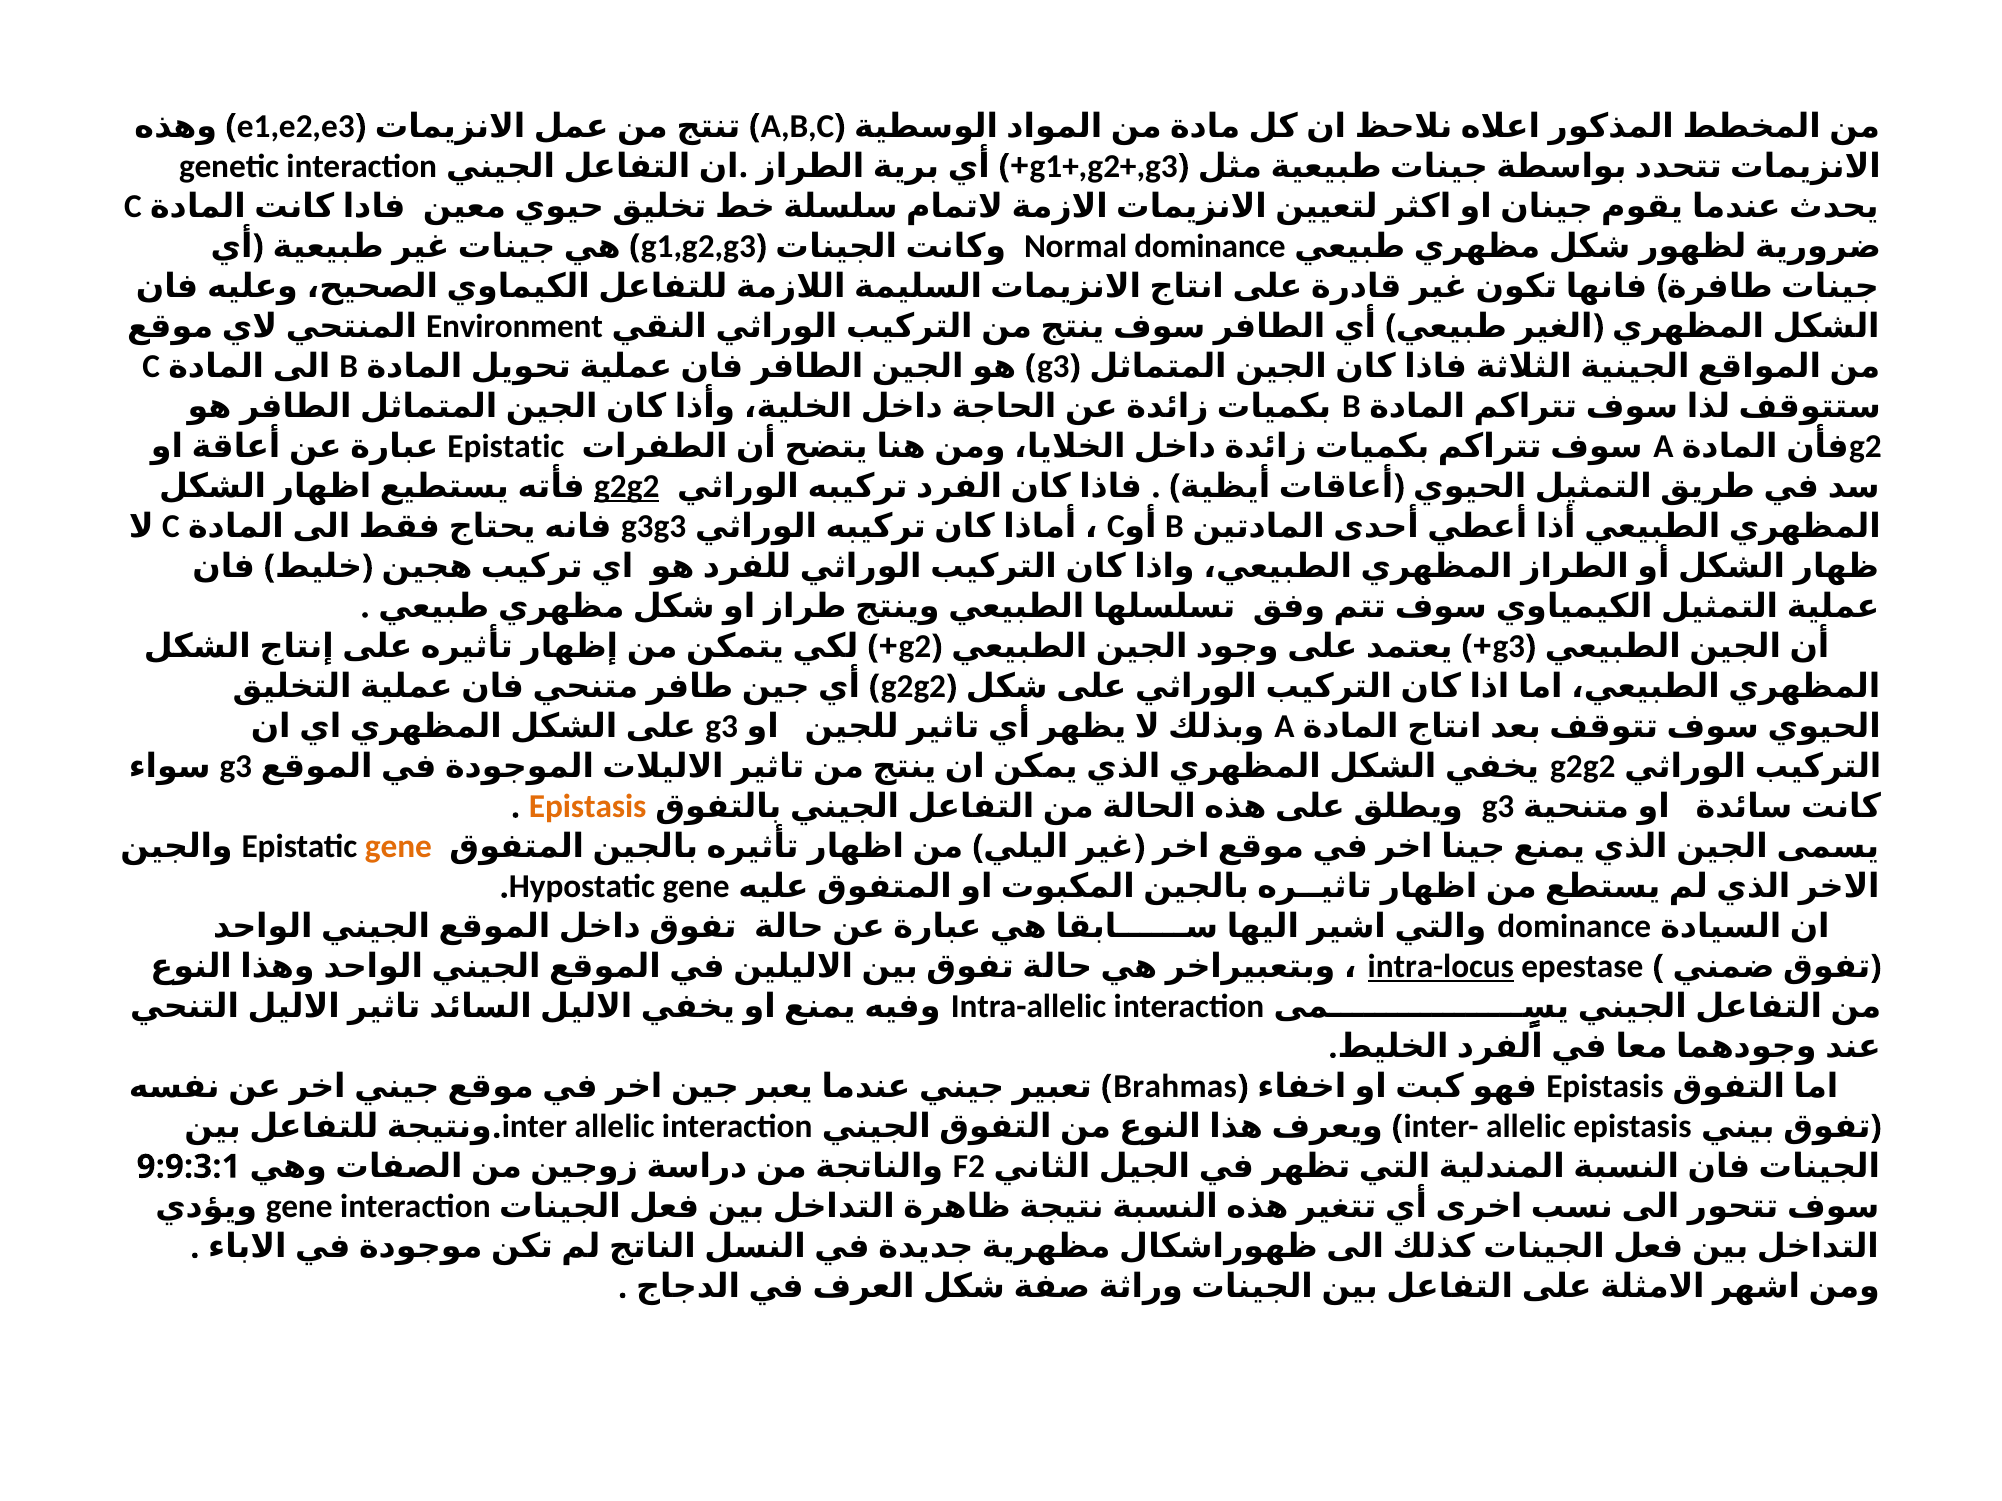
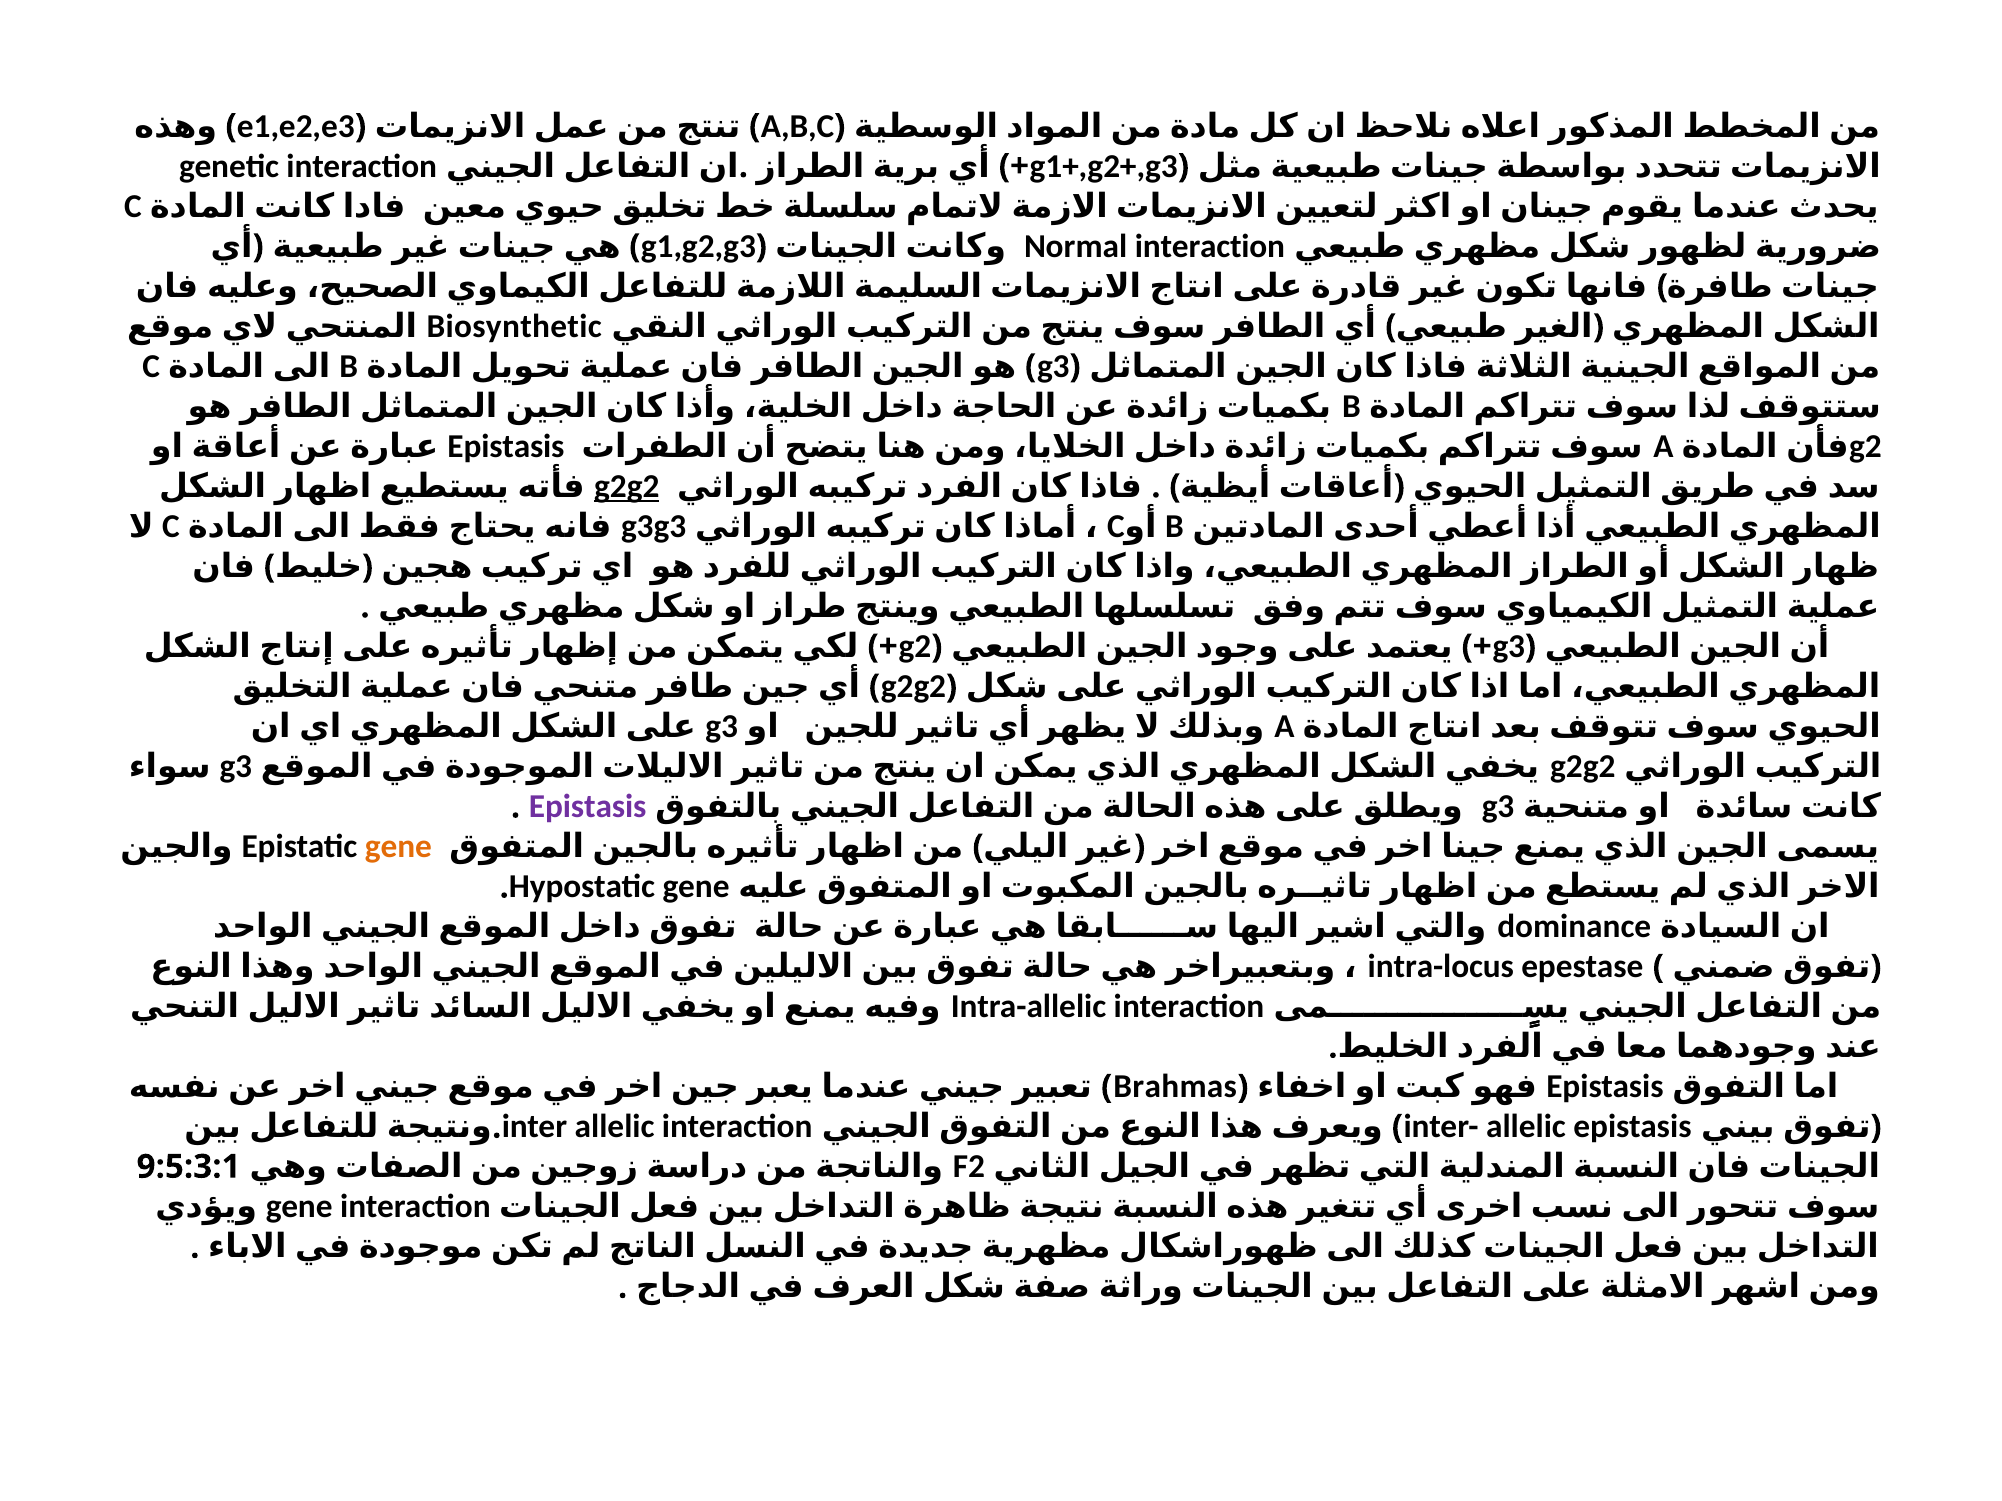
Normal dominance: dominance -> interaction (1210, 246)
Environment: Environment -> Biosynthetic (514, 326)
Epistatic: Epistatic -> Epistasis (506, 446)
Epistasis colour: orange -> purple (588, 807)
intra-locus underline: present -> none (1441, 967)
9:9:3:1: 9:9:3:1 -> 9:5:3:1 (189, 1167)
